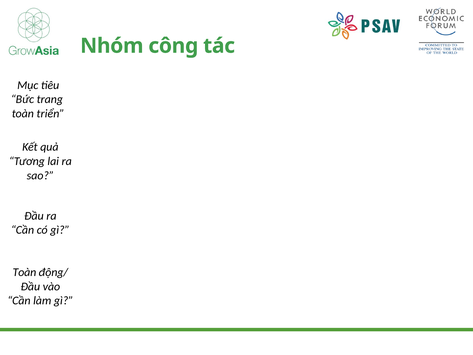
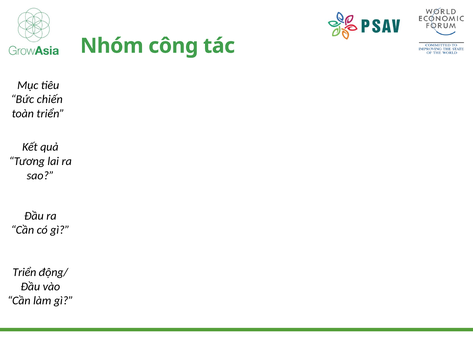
trang: trang -> chiến (50, 99)
Toàn: Toàn -> Triển (24, 272)
